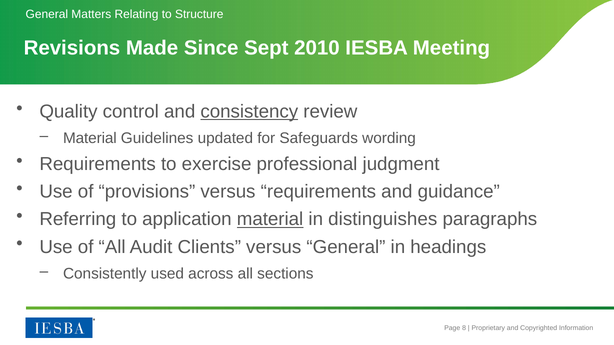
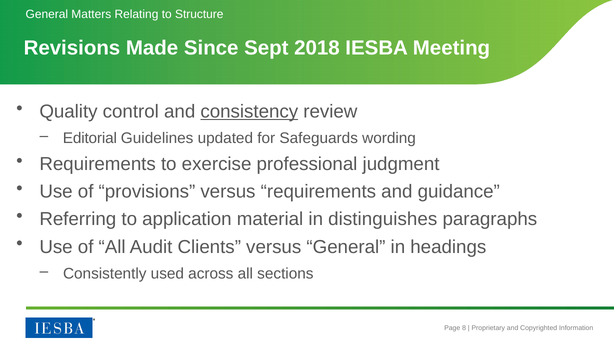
2010: 2010 -> 2018 (317, 48)
Material: Material -> Editorial (90, 138)
material underline: present -> none (270, 220)
